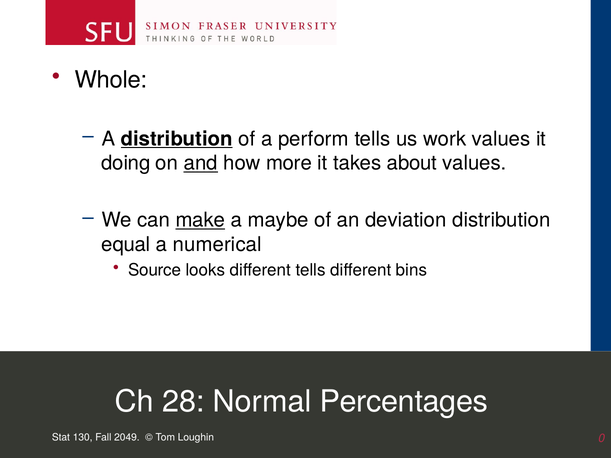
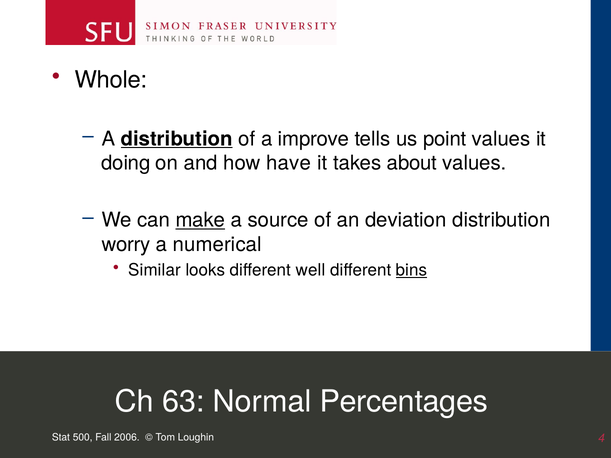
perform: perform -> improve (314, 139)
work: work -> point (445, 139)
and underline: present -> none (201, 163)
more: more -> have (289, 163)
maybe: maybe -> source (278, 220)
equal: equal -> worry (126, 245)
Source: Source -> Similar (155, 270)
different tells: tells -> well (311, 270)
bins underline: none -> present (412, 270)
28: 28 -> 63 (183, 402)
130: 130 -> 500 (83, 438)
2049: 2049 -> 2006 (127, 438)
0: 0 -> 4 (602, 439)
